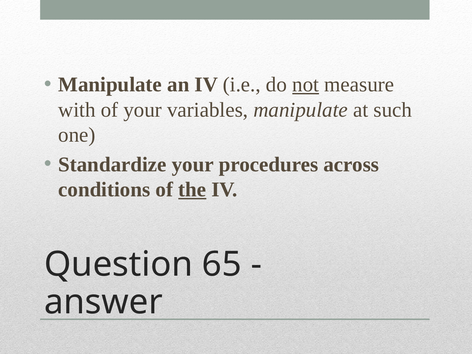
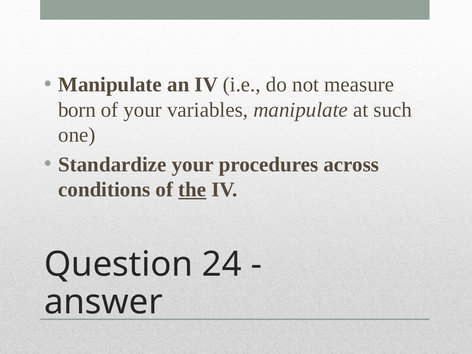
not underline: present -> none (306, 85)
with: with -> born (77, 110)
65: 65 -> 24 (222, 264)
